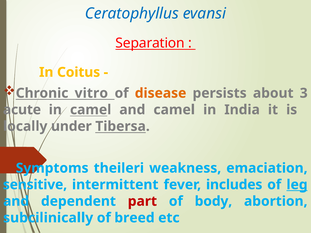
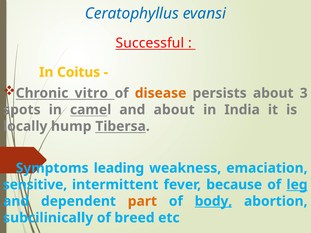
Separation: Separation -> Successful (150, 43)
acute: acute -> spots (22, 110)
and camel: camel -> about (174, 110)
under: under -> hump (71, 126)
theileri: theileri -> leading (119, 168)
includes: includes -> because (234, 185)
part colour: red -> orange (142, 201)
body underline: none -> present (213, 201)
